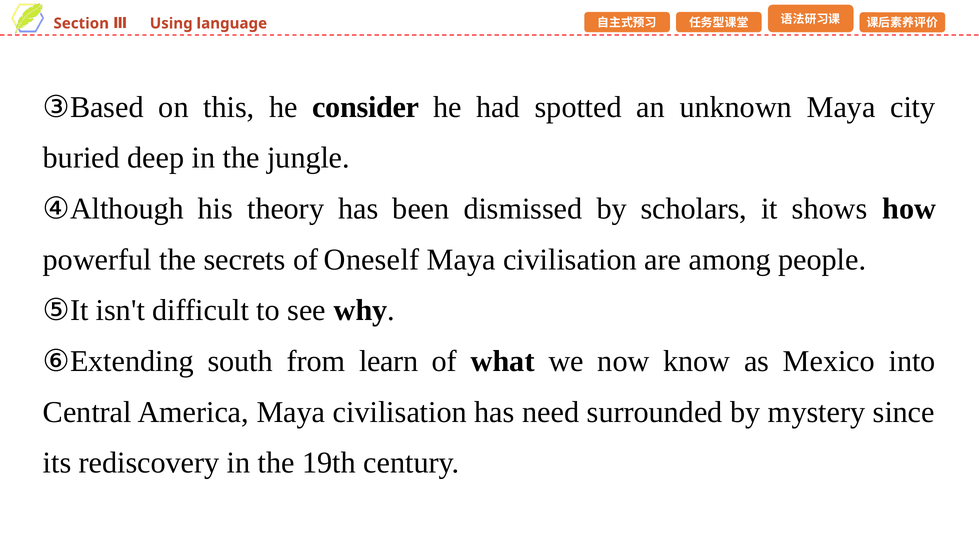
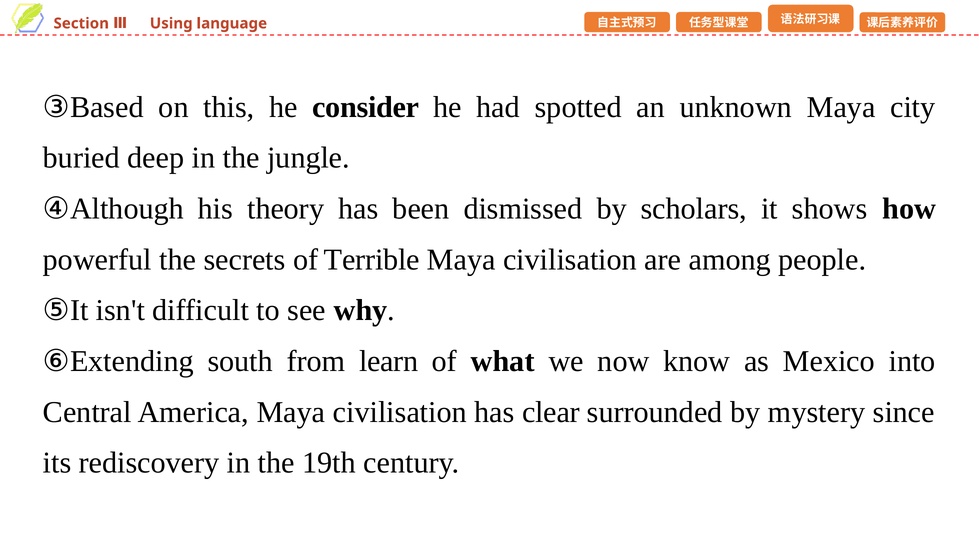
Oneself: Oneself -> Terrible (372, 259)
need: need -> clear (551, 412)
